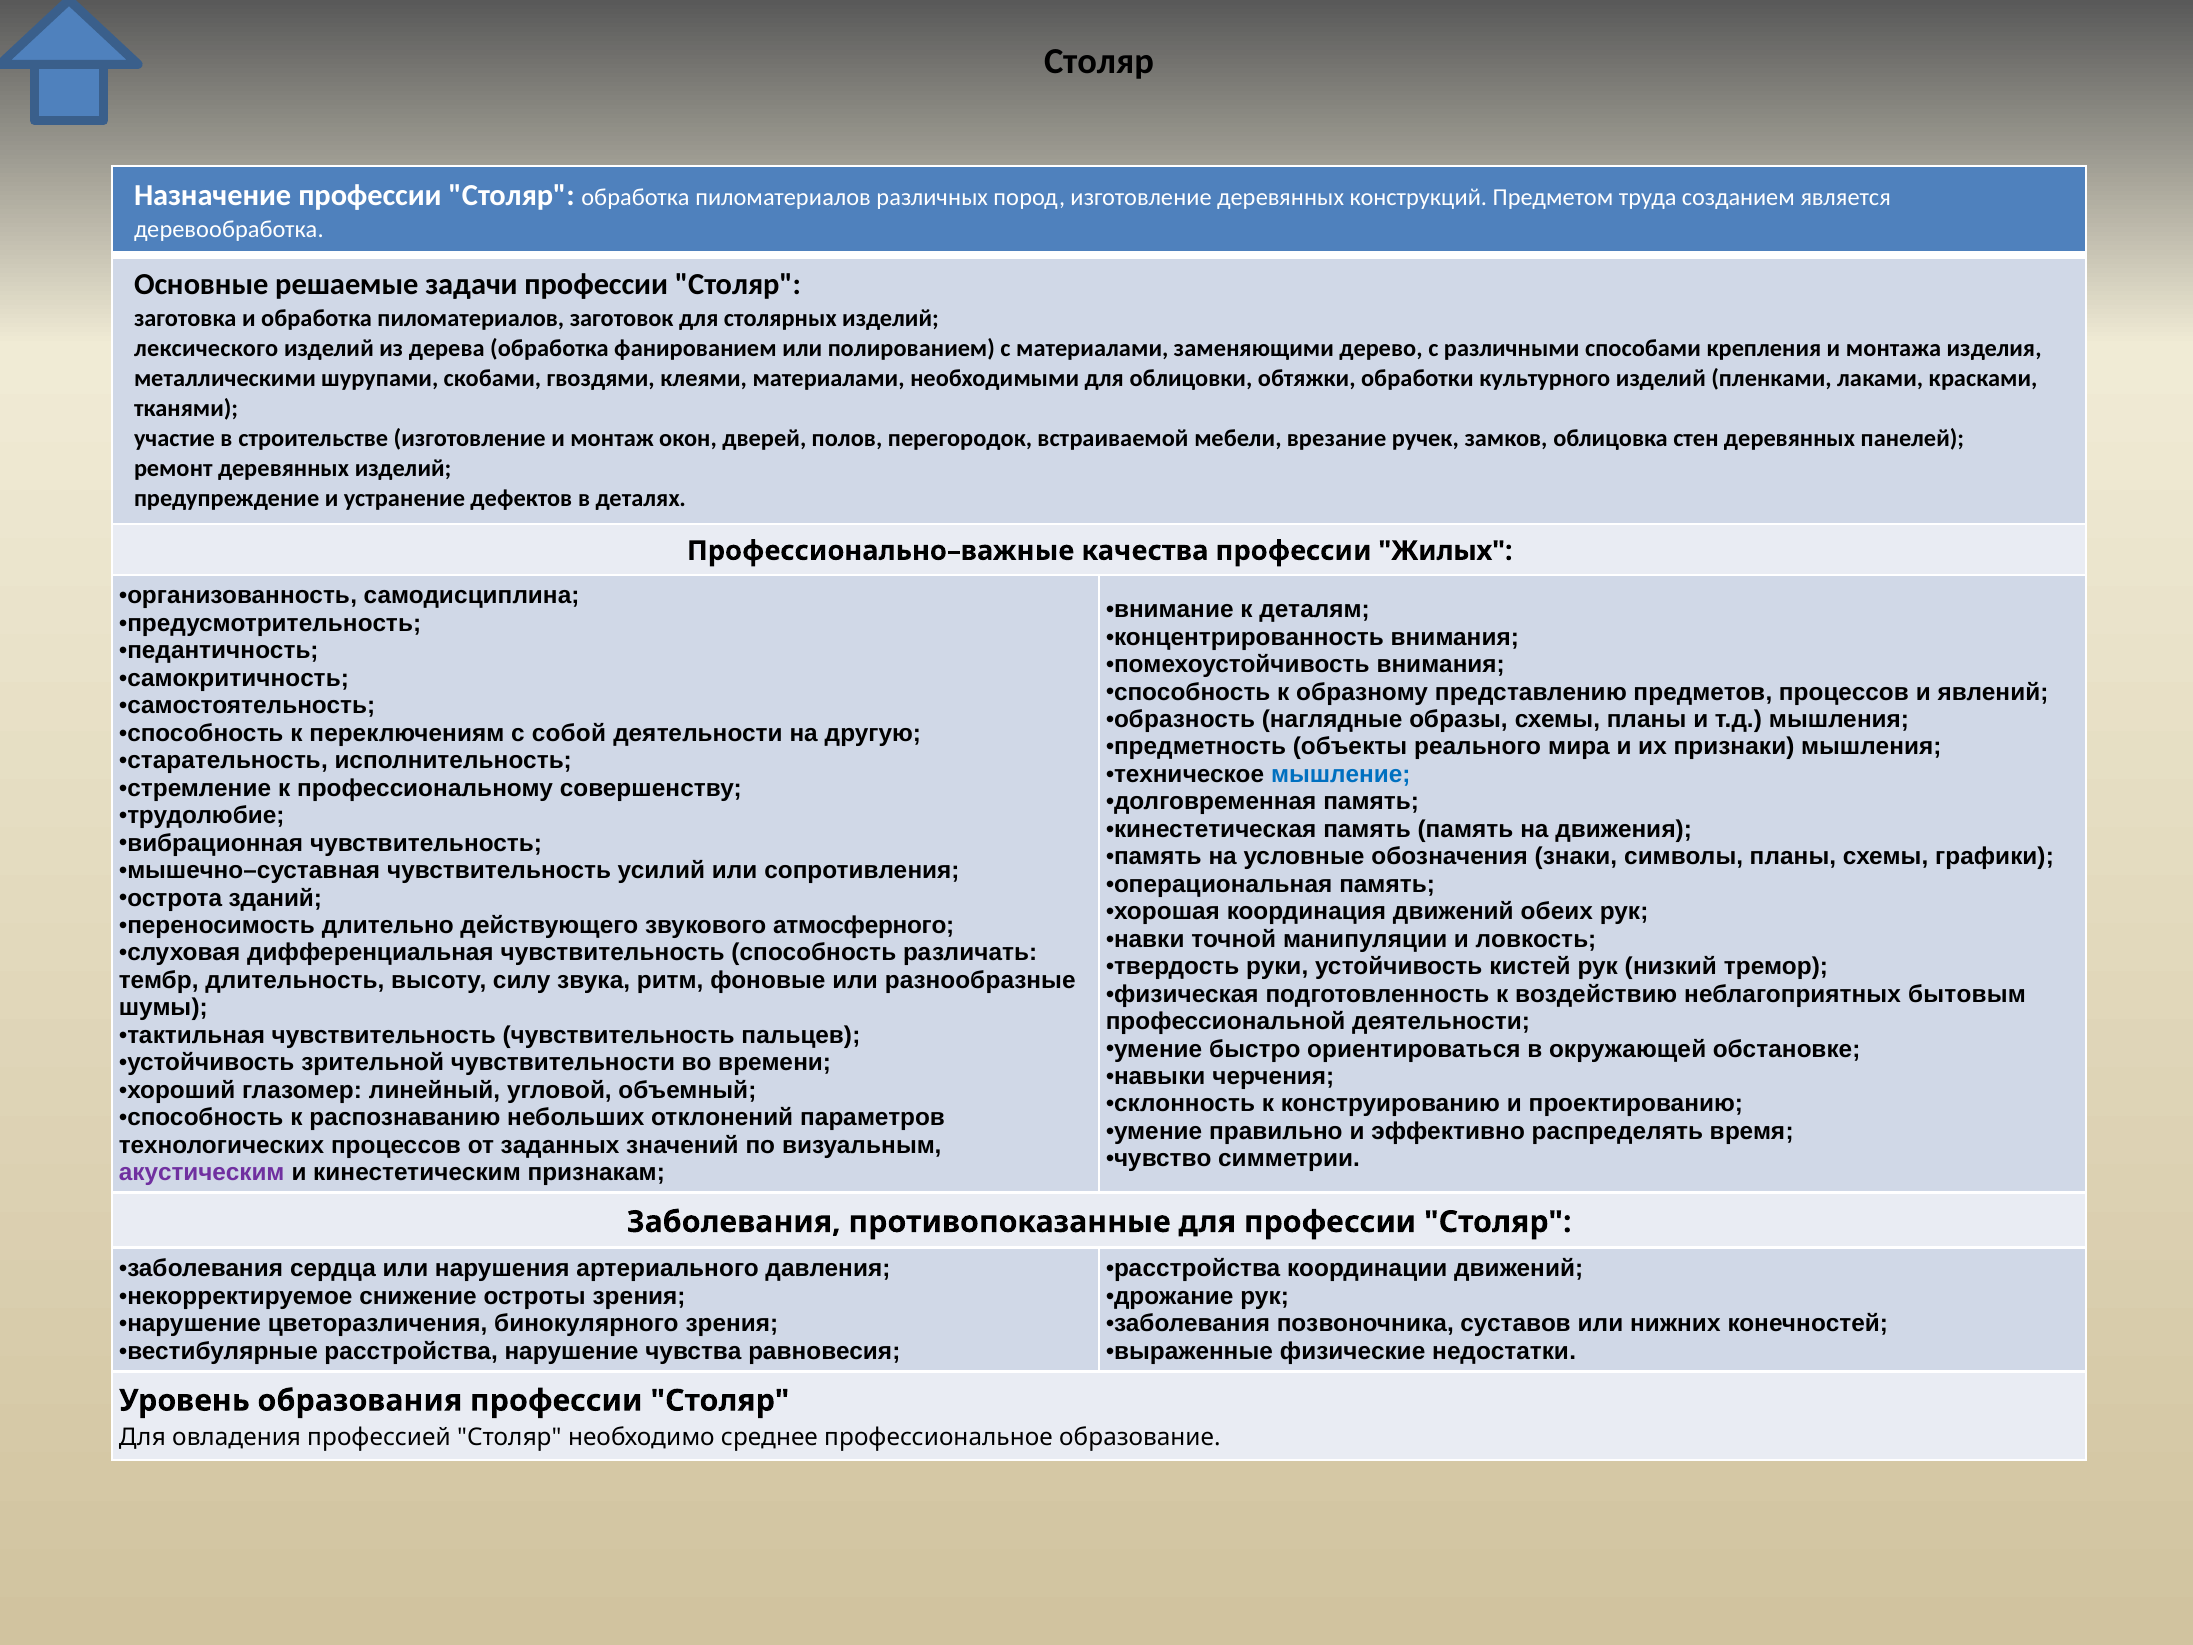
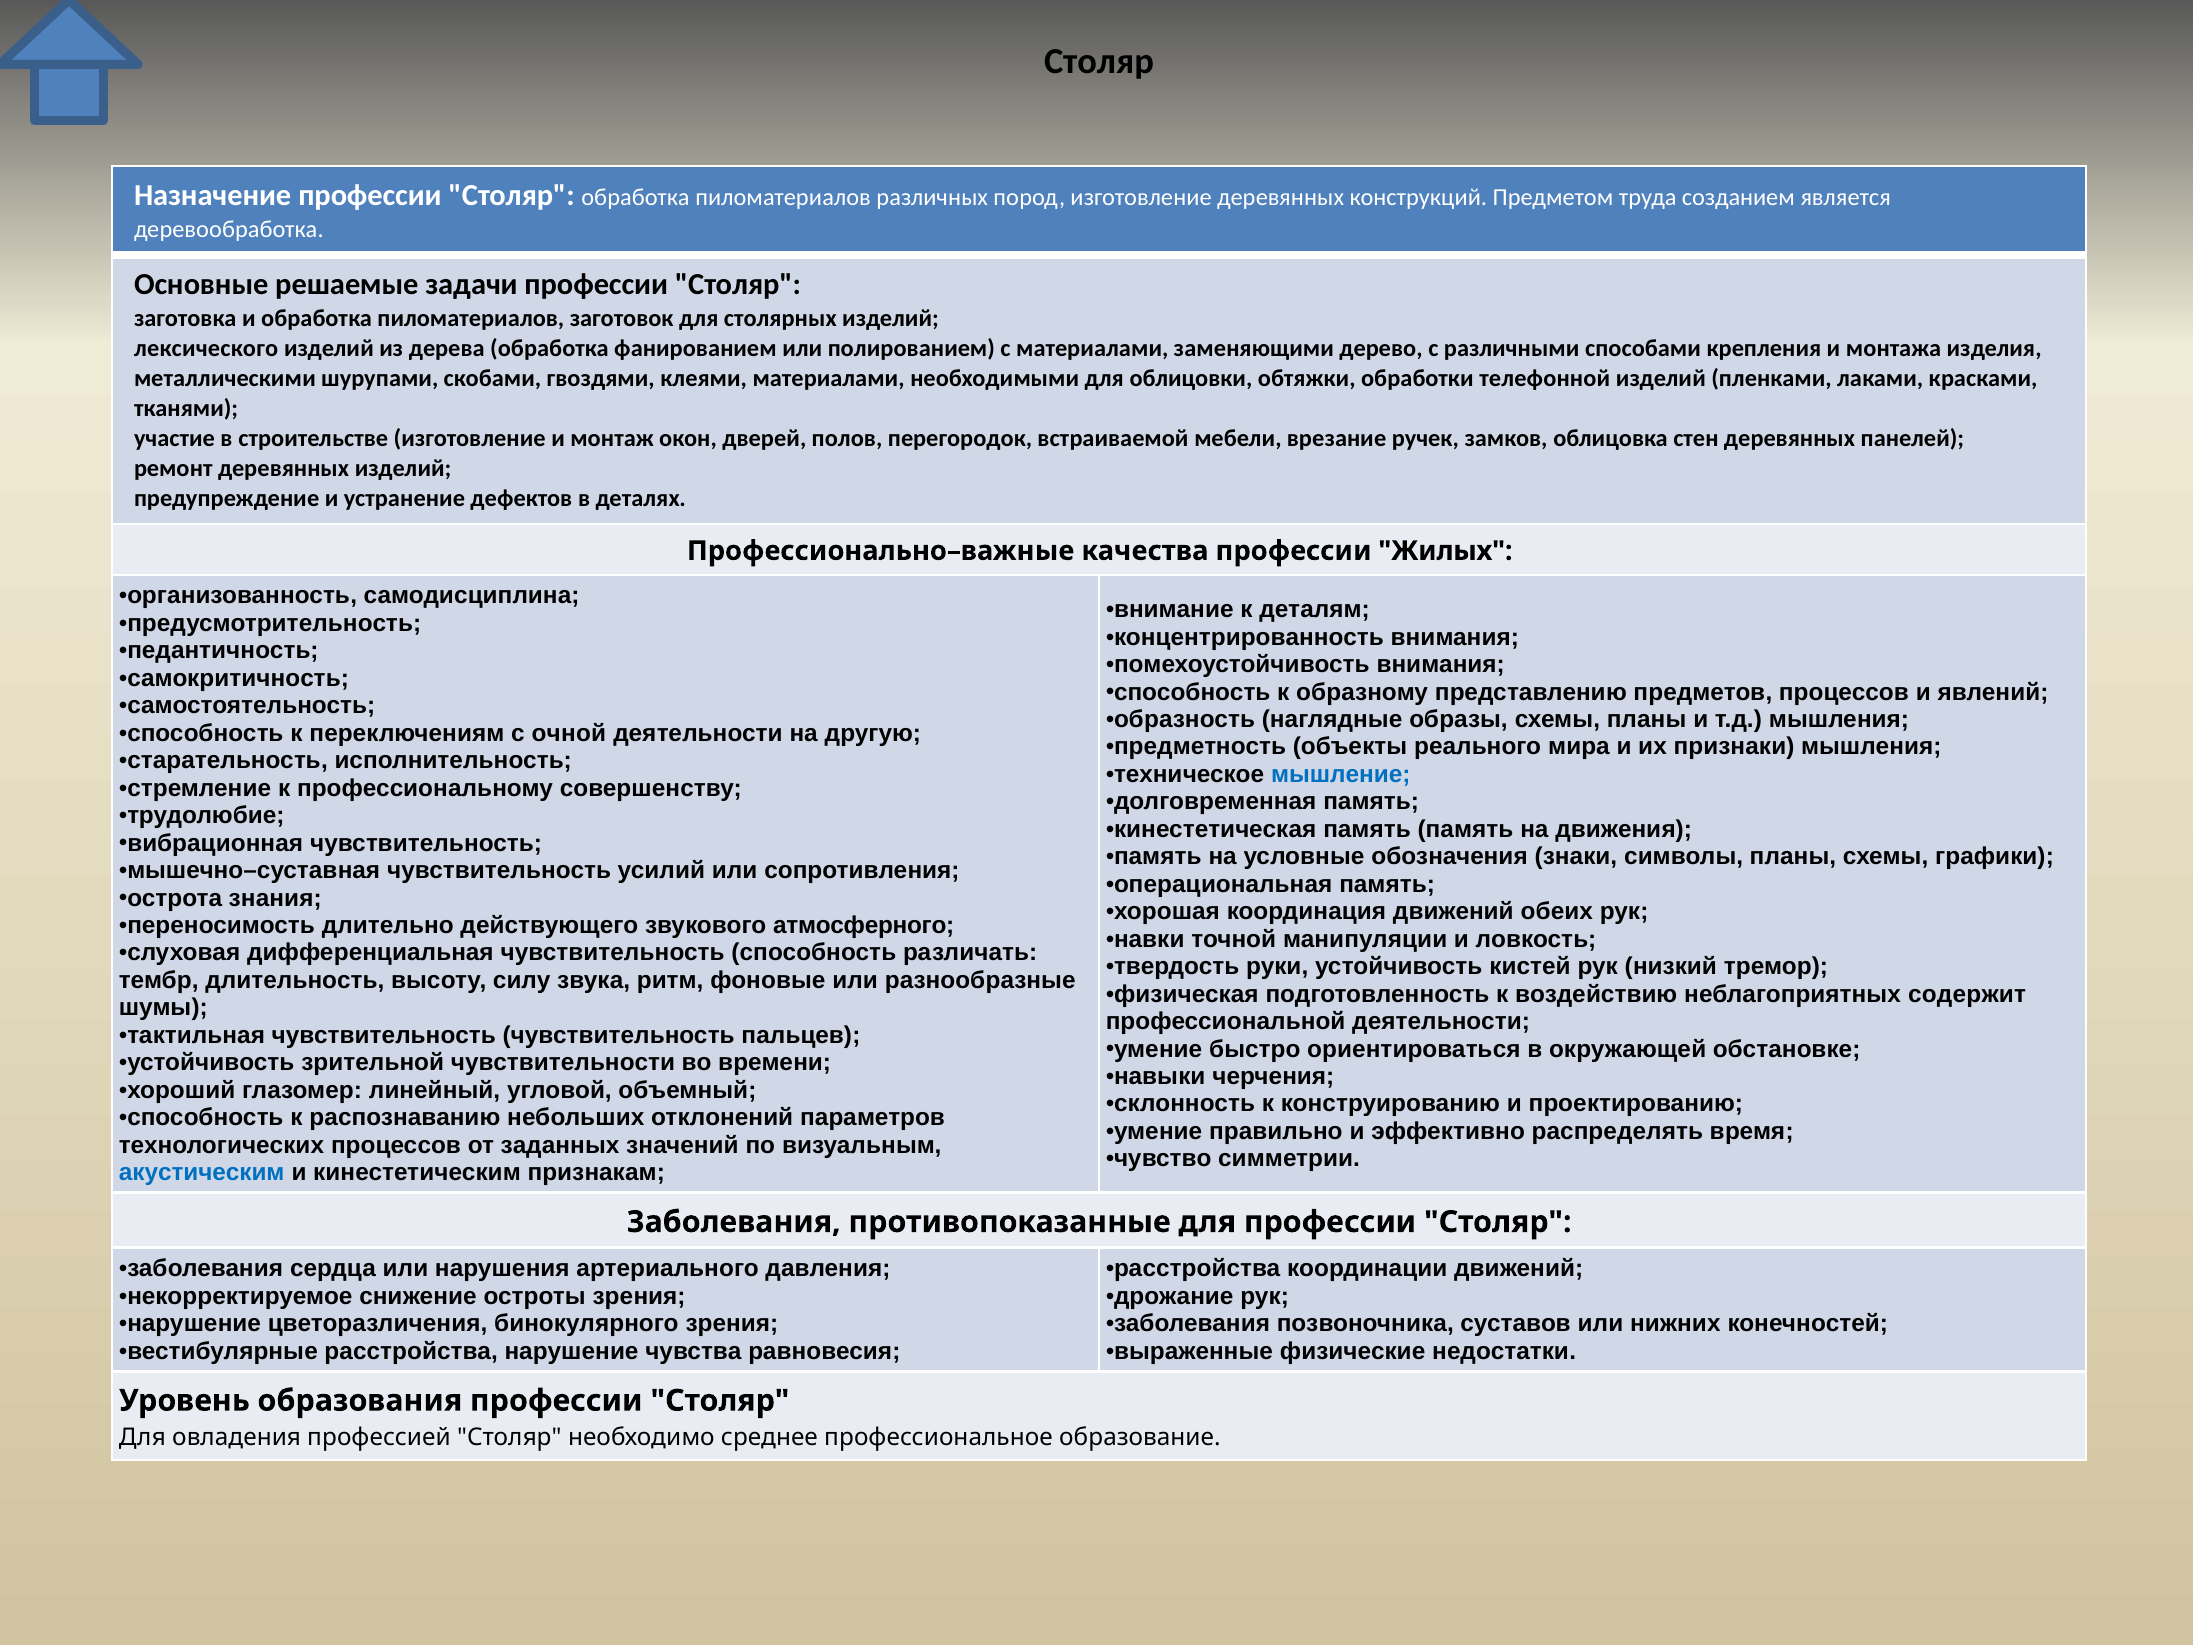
культурного: культурного -> телефонной (1545, 378)
собой: собой -> очной (569, 733)
зданий: зданий -> знания (275, 898)
бытовым: бытовым -> содержит (1967, 994)
акустическим colour: purple -> blue (202, 1172)
